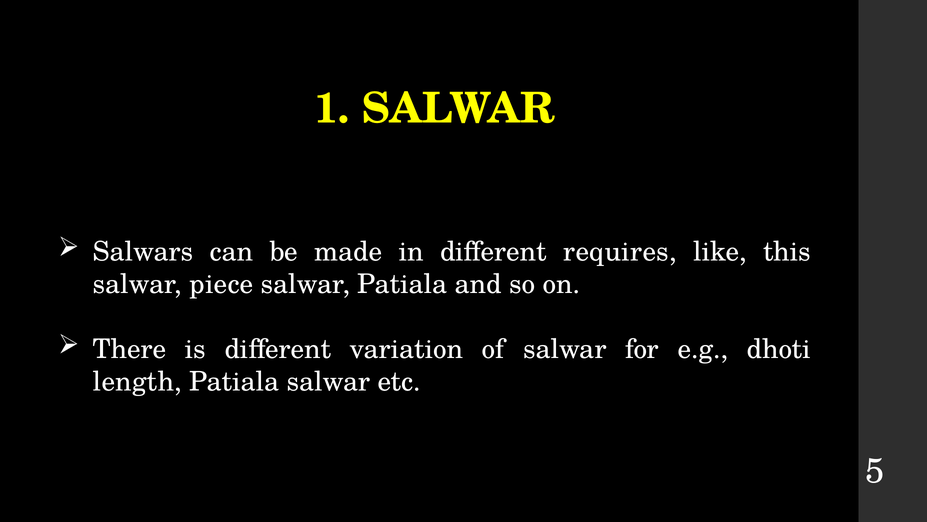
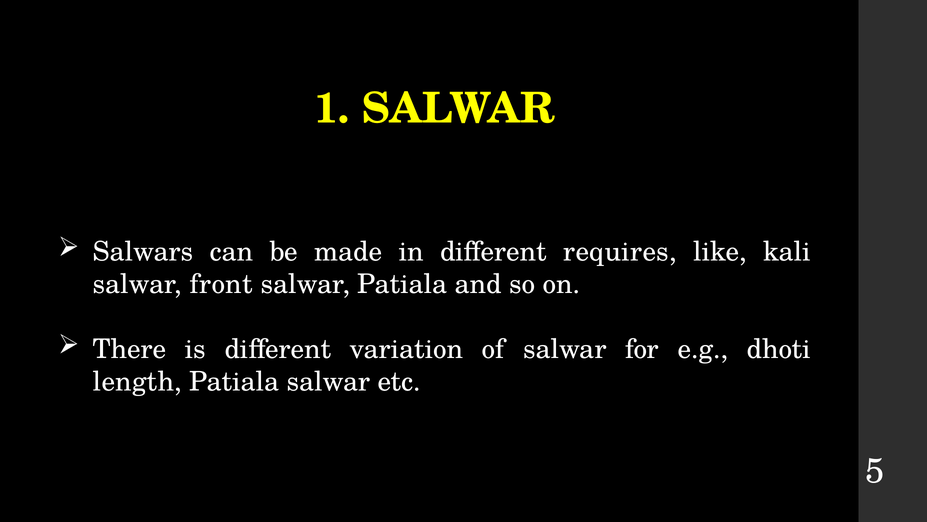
this: this -> kali (787, 251)
piece: piece -> front (221, 284)
